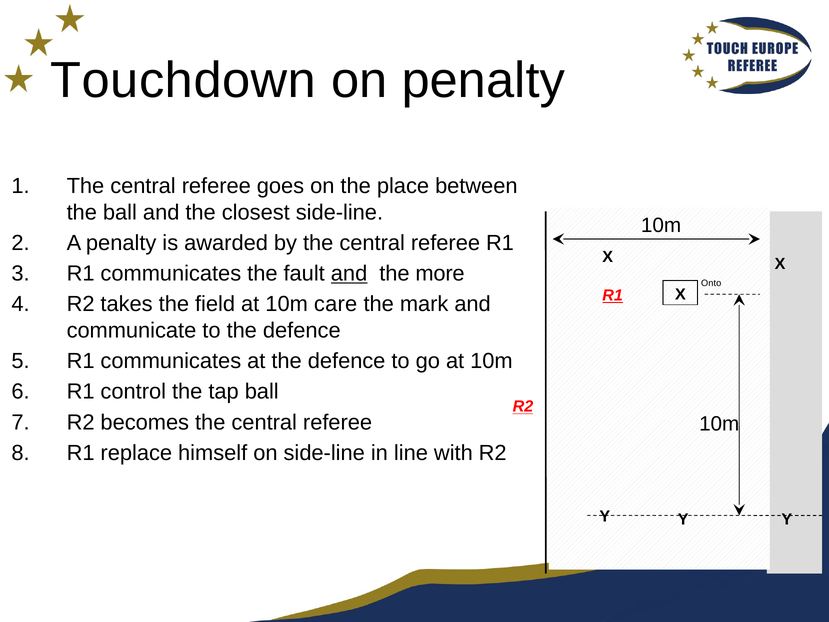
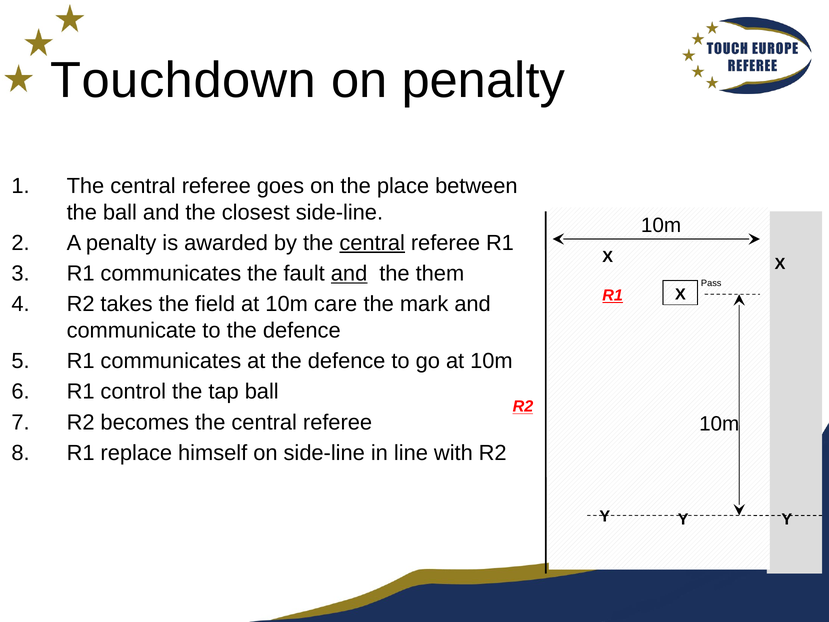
central underline: none -> present (372, 243)
more: more -> them (440, 273)
Onto: Onto -> Pass (711, 283)
